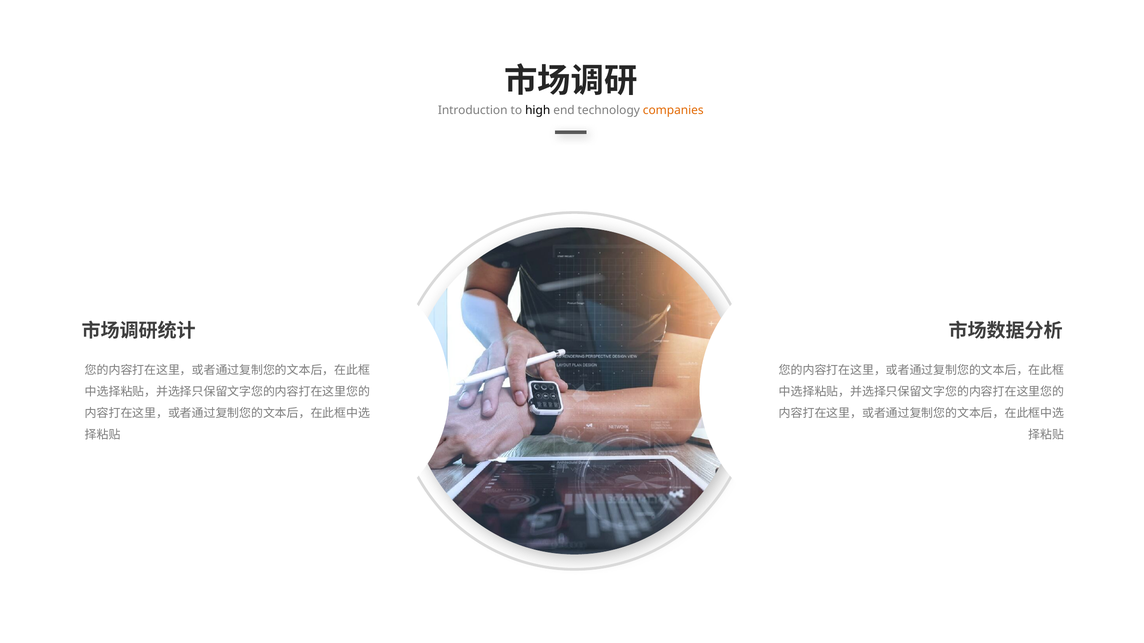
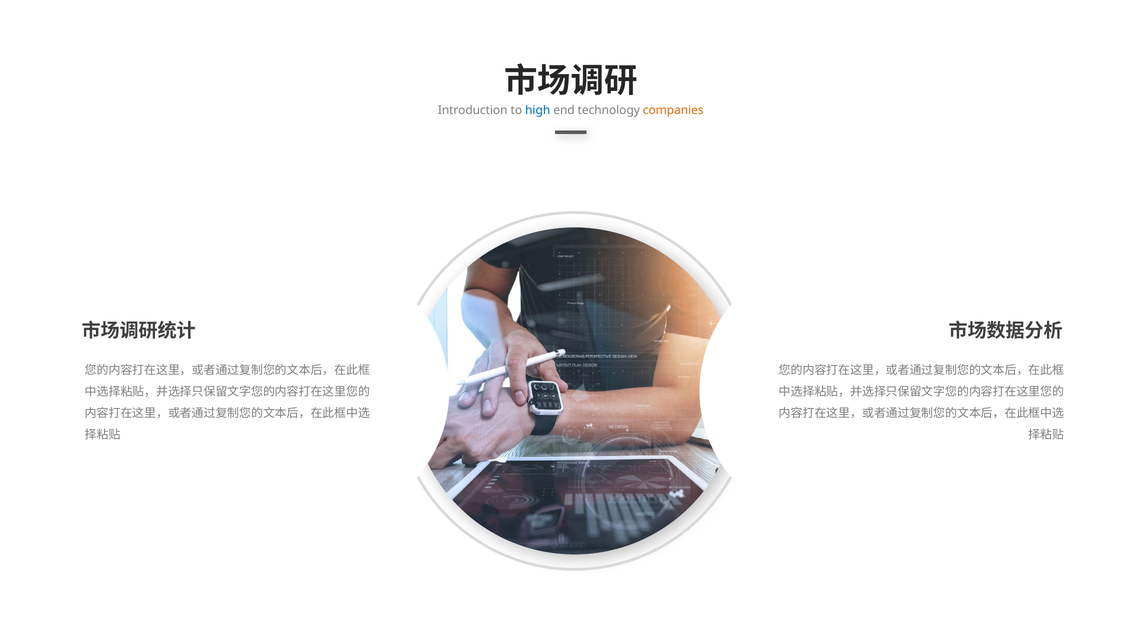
high colour: black -> blue (538, 111)
